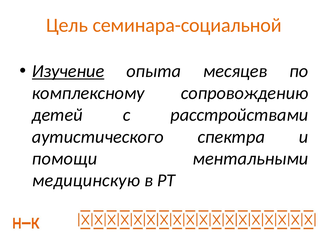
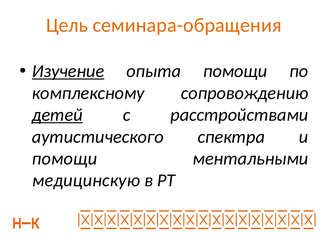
семинара-социальной: семинара-социальной -> семинара-обращения (187, 25)
опыта месяцев: месяцев -> помощи (235, 71)
детей underline: none -> present (57, 115)
